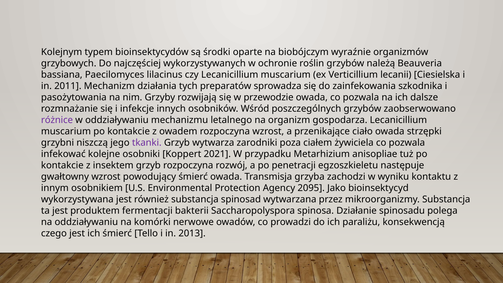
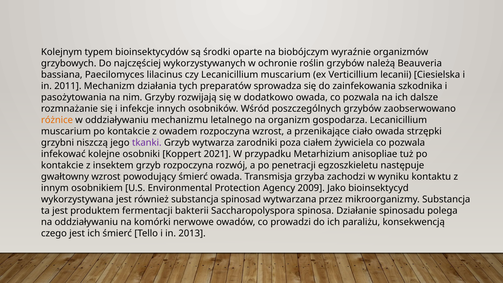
przewodzie: przewodzie -> dodatkowo (269, 97)
różnice colour: purple -> orange (57, 120)
2095: 2095 -> 2009 (311, 188)
